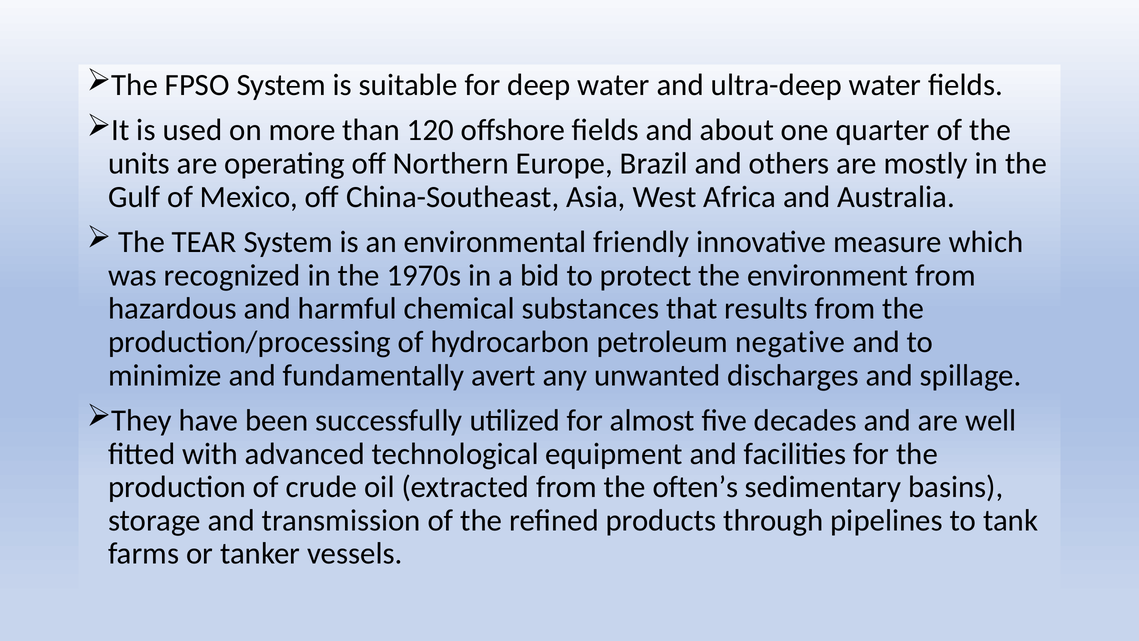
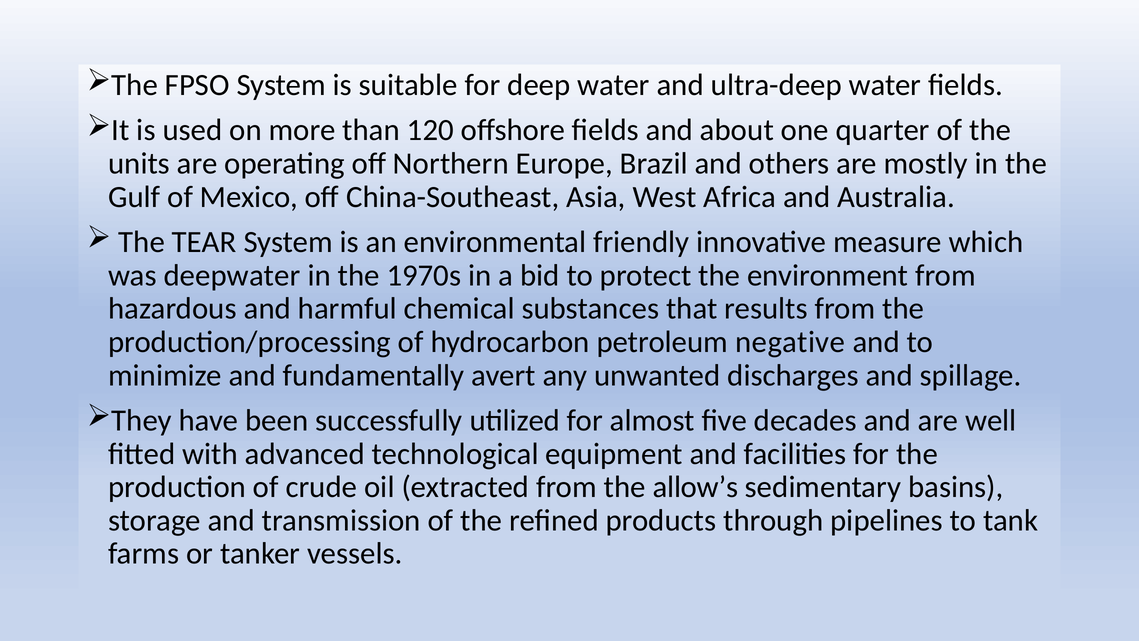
recognized: recognized -> deepwater (232, 275)
often’s: often’s -> allow’s (695, 487)
